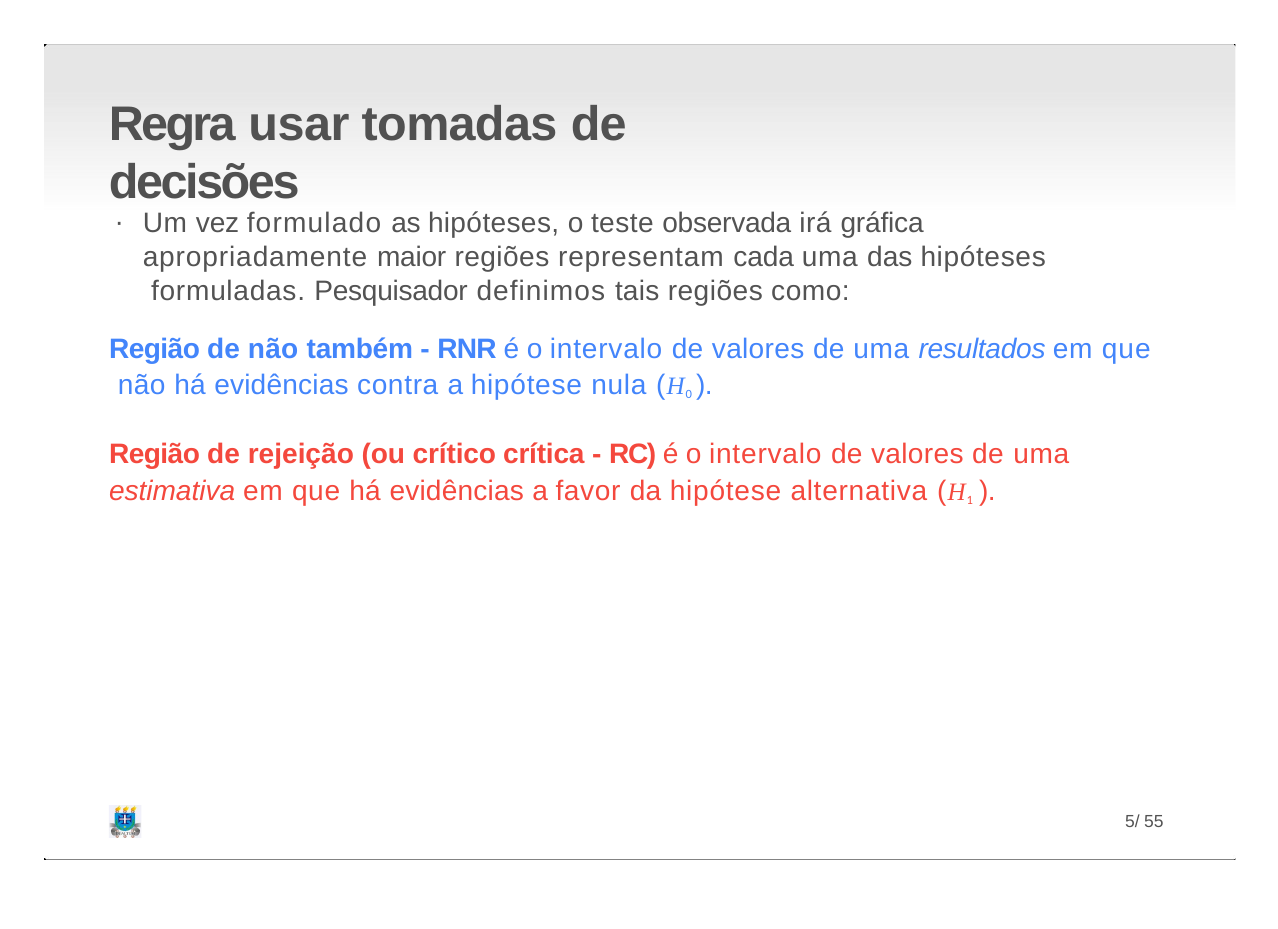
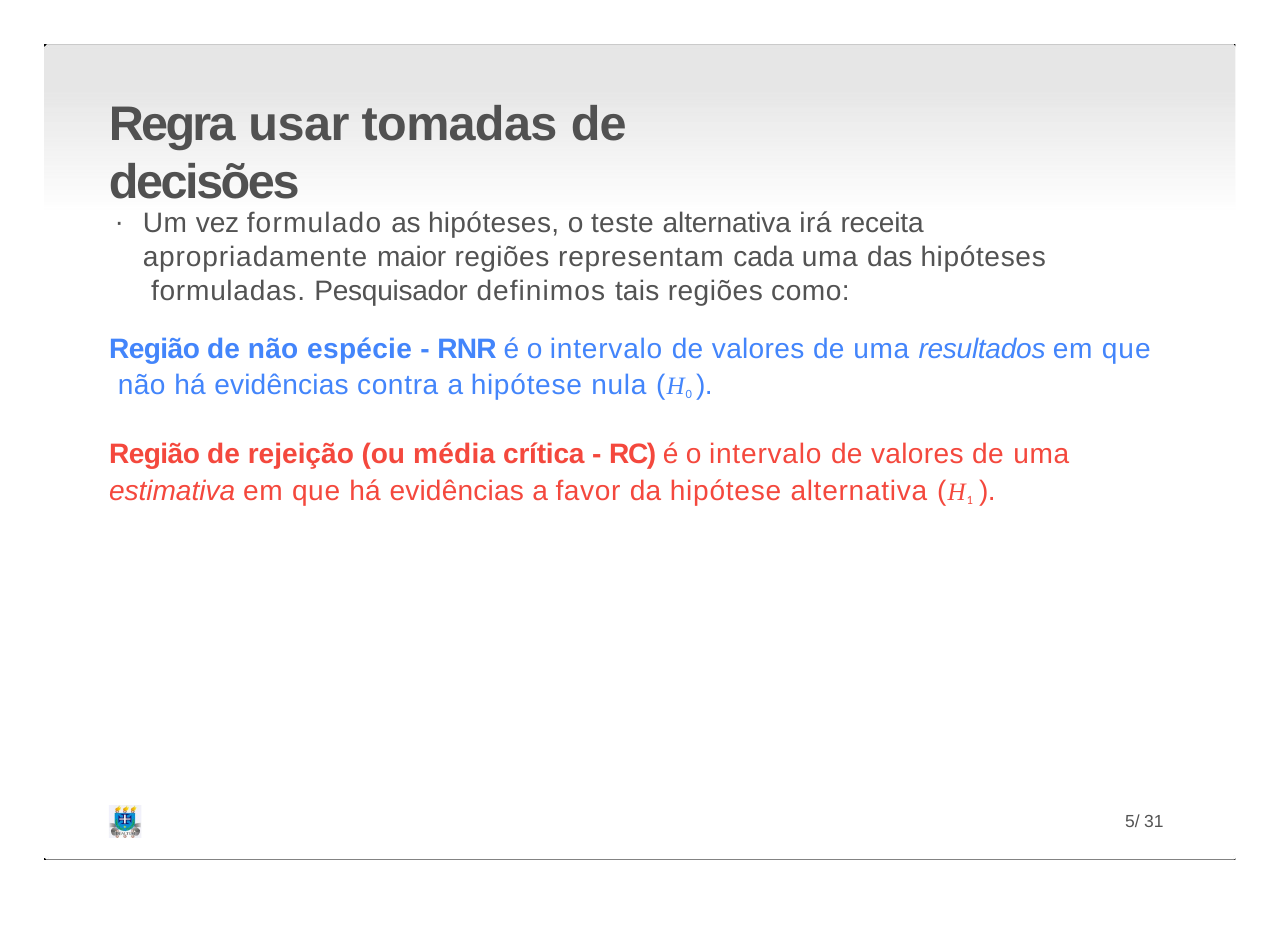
teste observada: observada -> alternativa (727, 224)
gráfica: gráfica -> receita (882, 224)
também: também -> espécie (360, 349)
crítico: crítico -> média (454, 454)
55: 55 -> 31 (1154, 822)
